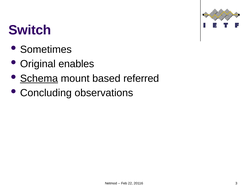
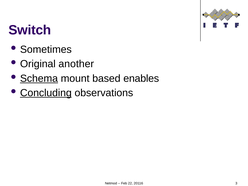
enables: enables -> another (76, 64)
referred: referred -> enables (141, 78)
Concluding underline: none -> present (46, 93)
